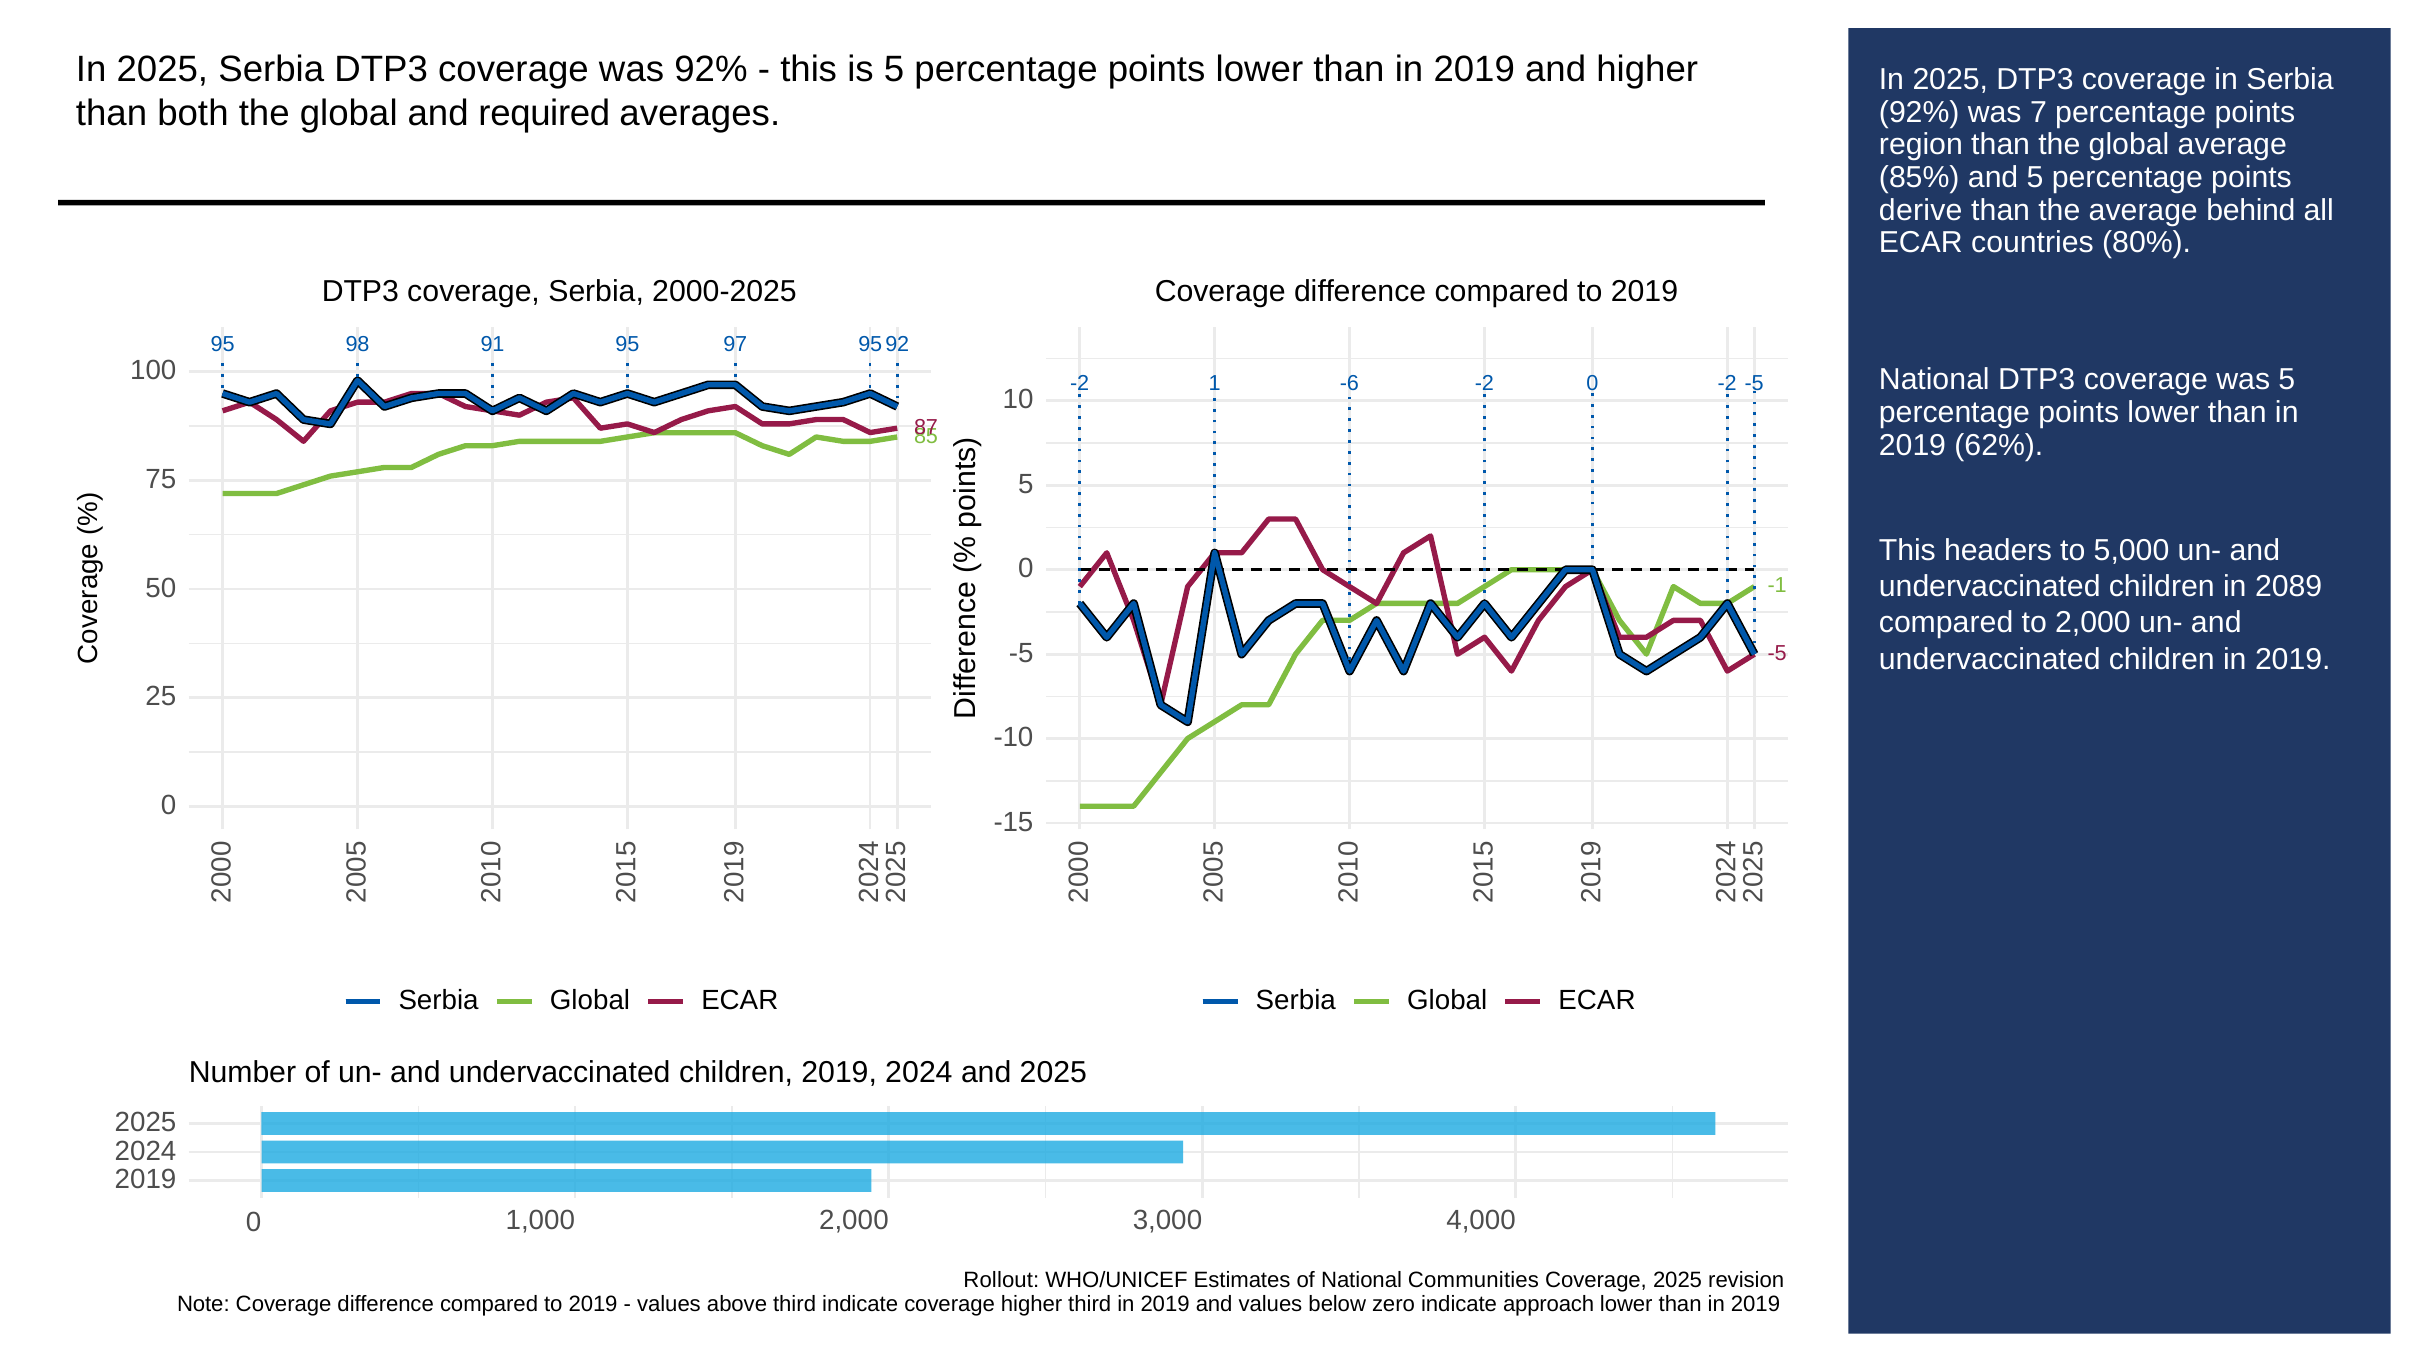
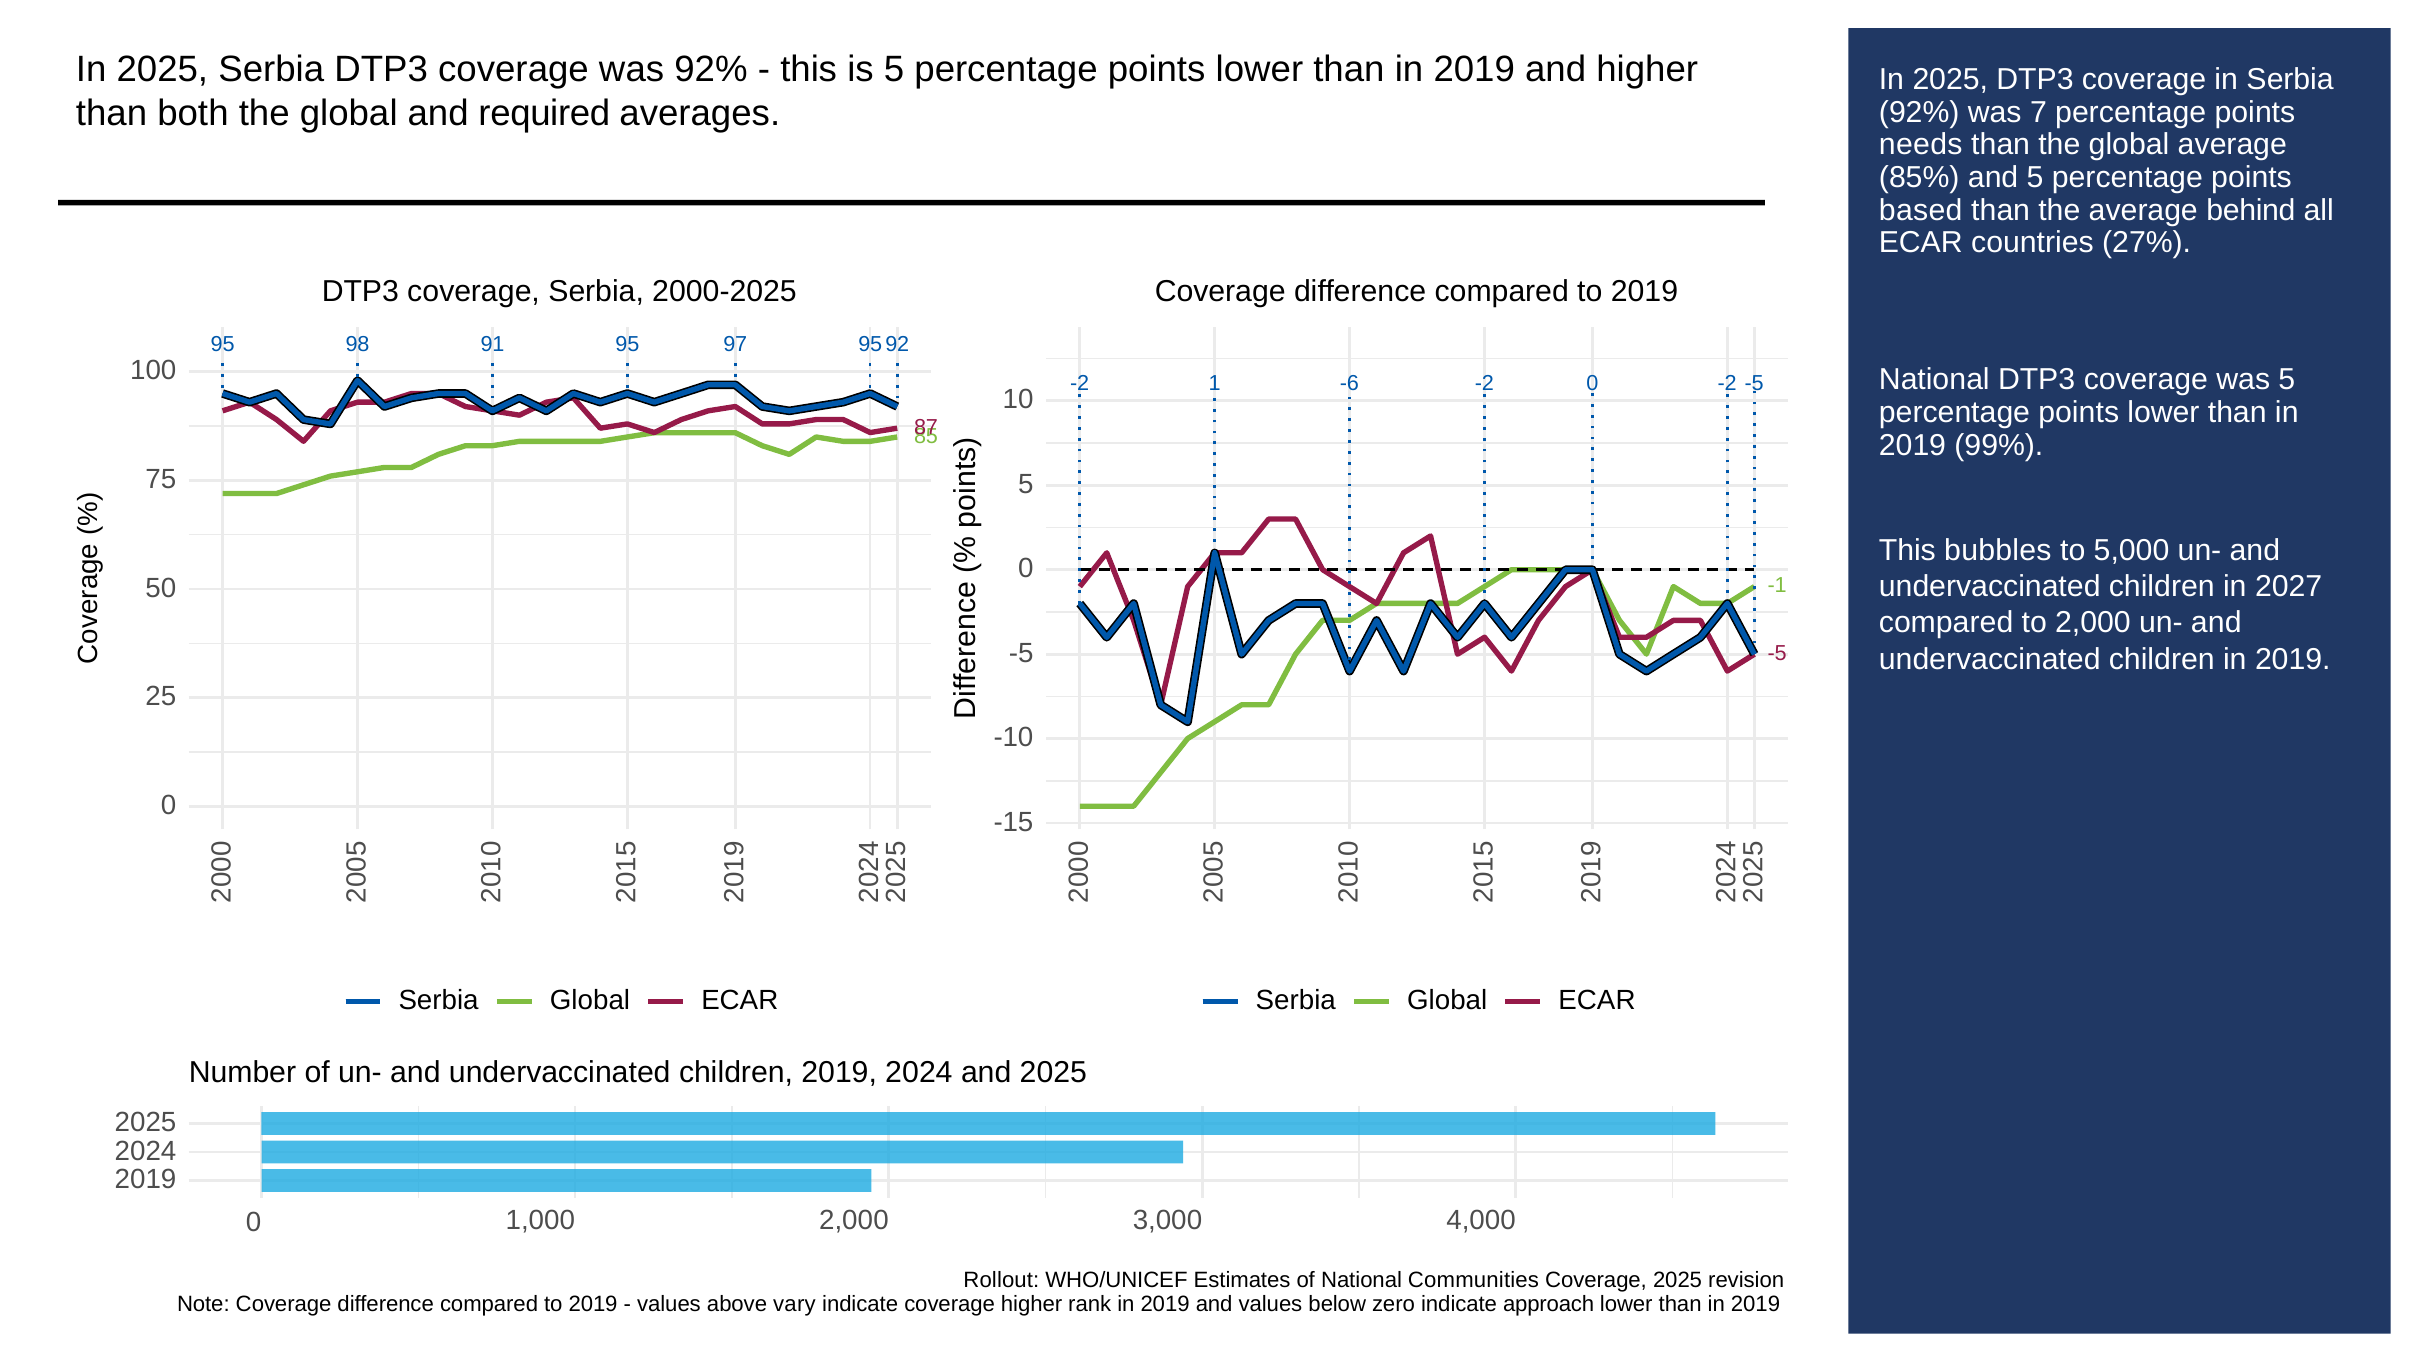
region: region -> needs (1921, 145)
derive: derive -> based (1921, 210)
80%: 80% -> 27% (2147, 243)
62%: 62% -> 99% (1999, 445)
headers: headers -> bubbles (1998, 550)
2089: 2089 -> 2027 (2289, 587)
above third: third -> vary (794, 1304)
higher third: third -> rank (1090, 1304)
